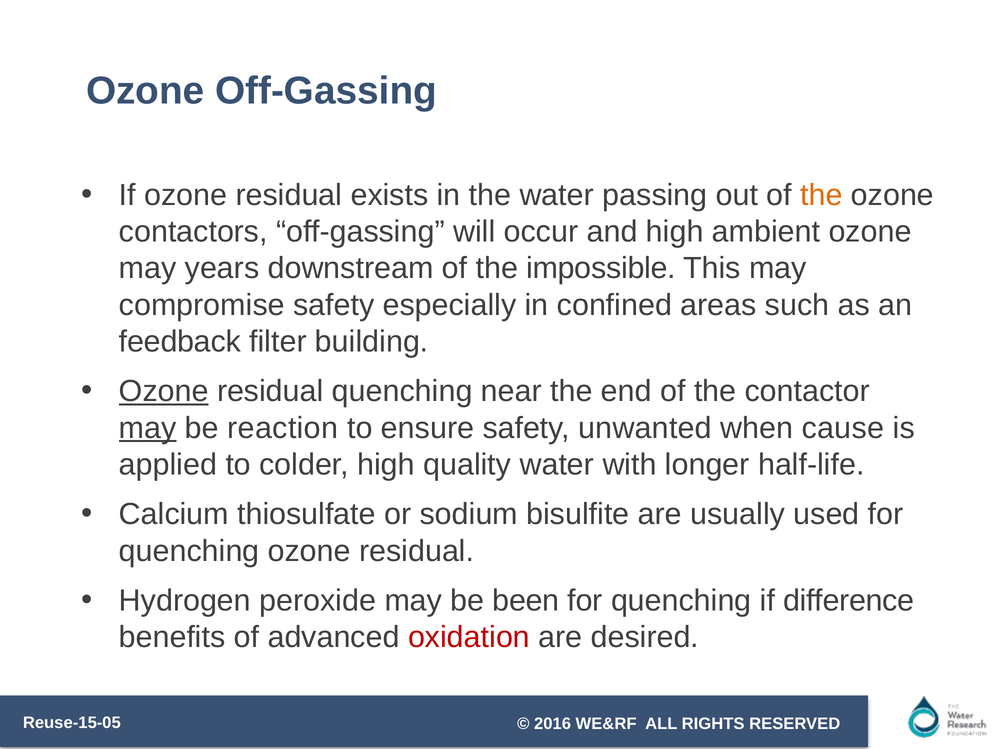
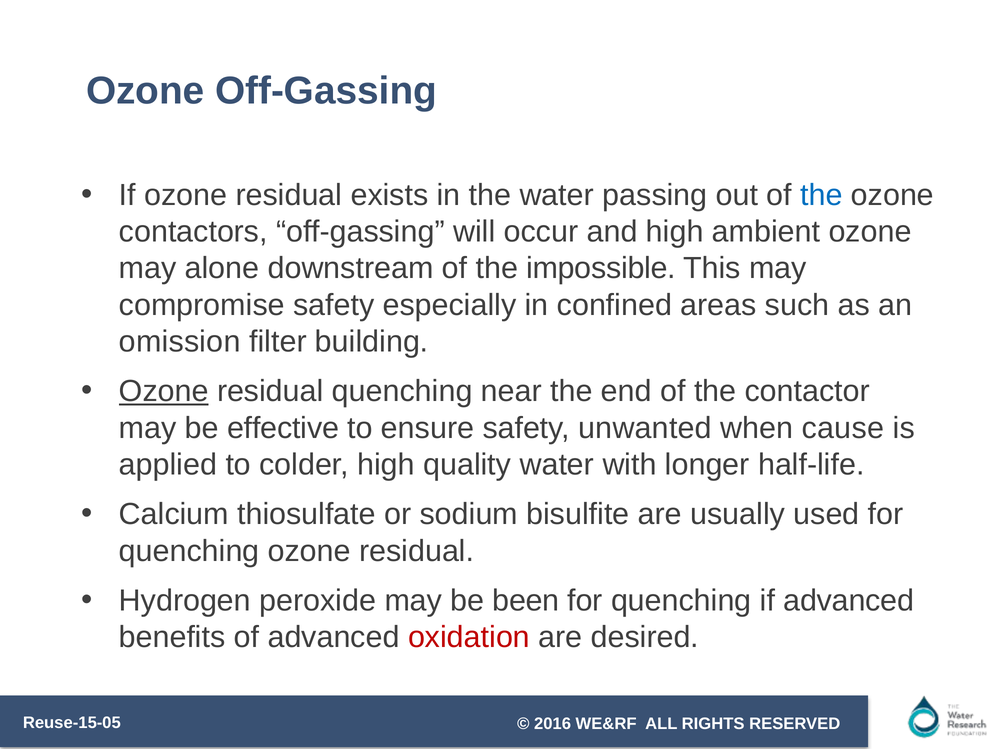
the colour: orange -> blue (821, 195)
years: years -> alone (222, 269)
feedback: feedback -> omission (180, 342)
may underline: present -> none (148, 428)
reaction: reaction -> effective (283, 428)
if difference: difference -> advanced (849, 601)
